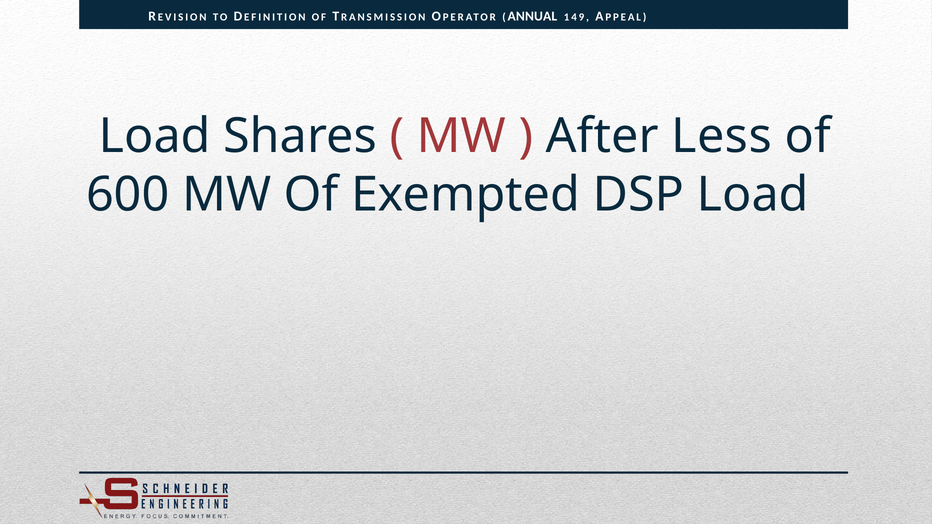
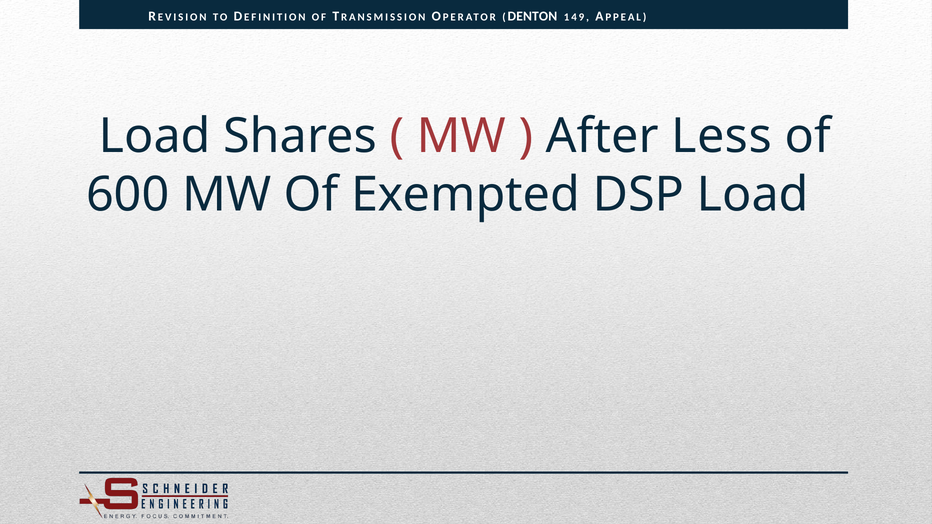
ANNUAL: ANNUAL -> DENTON (532, 16)
